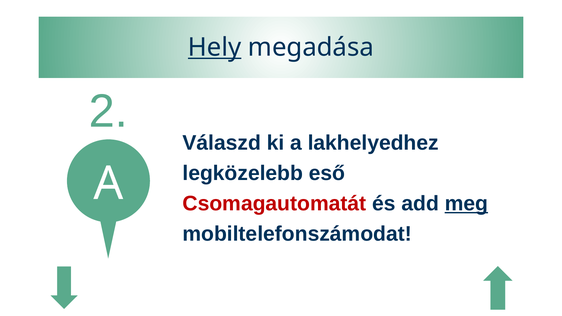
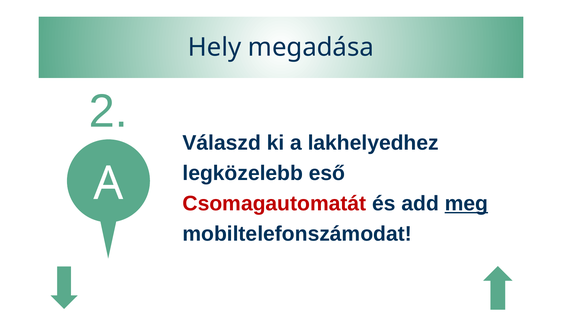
Hely underline: present -> none (215, 47)
